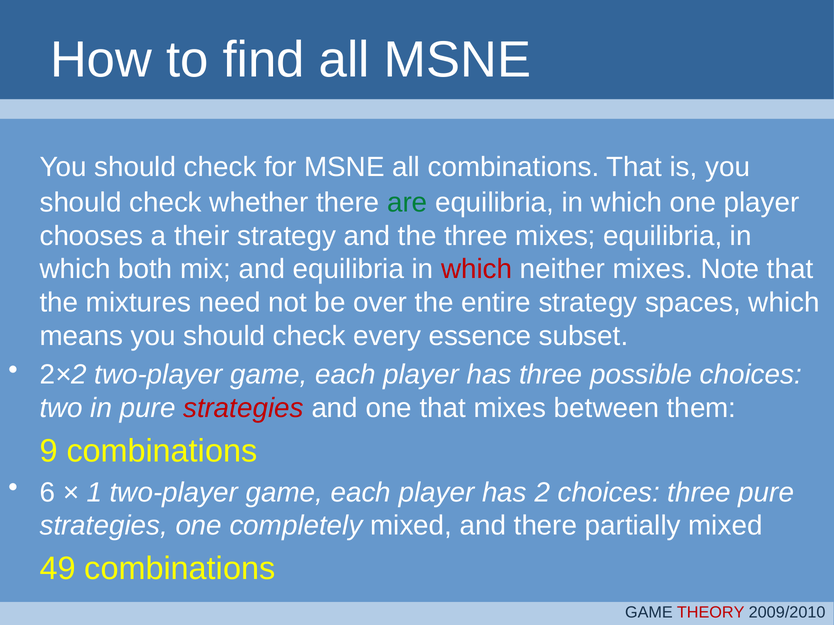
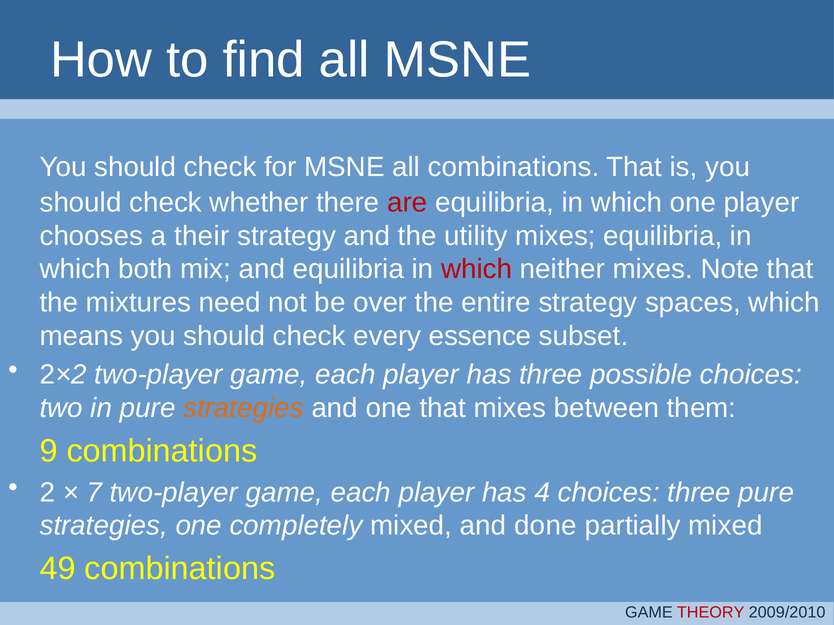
are colour: green -> red (407, 203)
the three: three -> utility (476, 236)
strategies colour: red -> orange (243, 408)
6: 6 -> 2 (47, 493)
1: 1 -> 7 (94, 493)
2: 2 -> 4 (542, 493)
and there: there -> done (545, 526)
